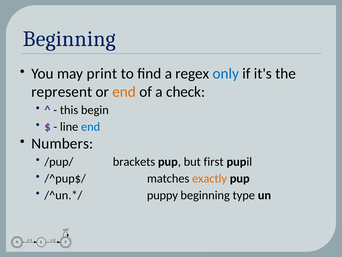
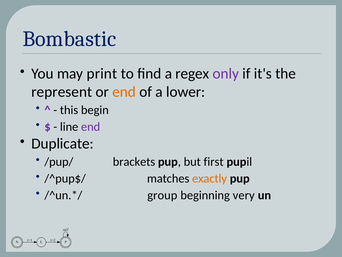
Beginning: Beginning -> Bombastic (69, 39)
only colour: blue -> purple (226, 73)
check: check -> lower (186, 92)
end colour: blue -> purple (91, 127)
Numbers: Numbers -> Duplicate (62, 143)
puppy: puppy -> group (162, 195)
type: type -> very (244, 195)
